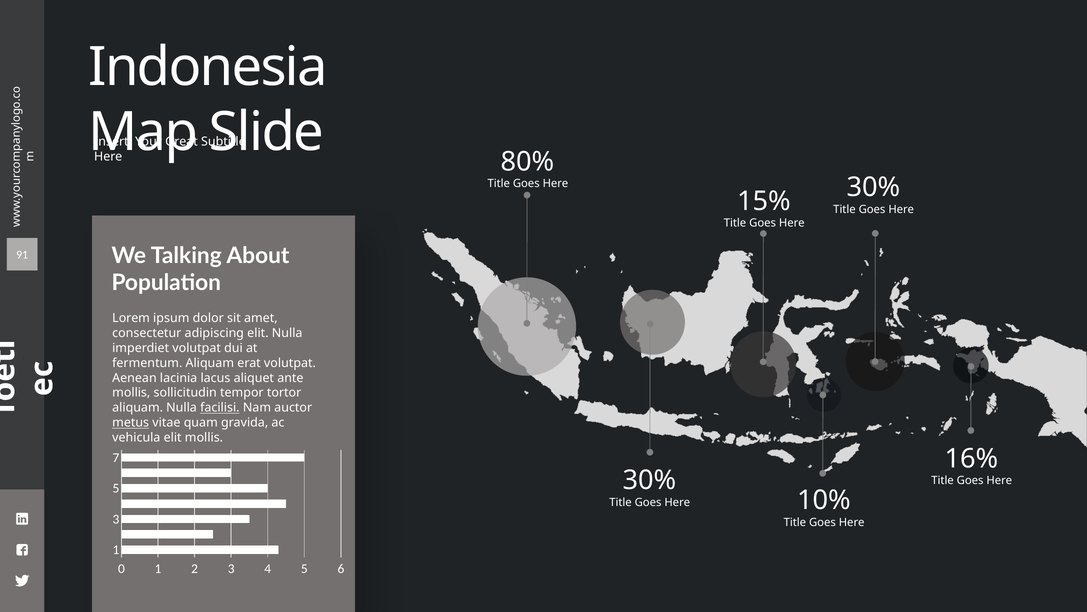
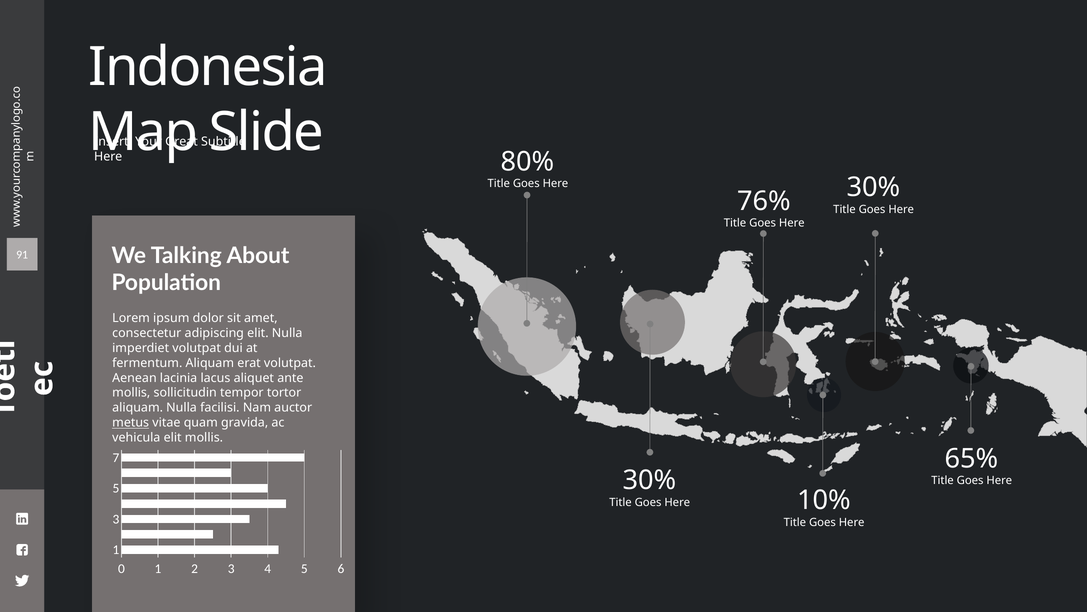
15%: 15% -> 76% (764, 201)
facilisi underline: present -> none (220, 407)
16%: 16% -> 65% (972, 458)
